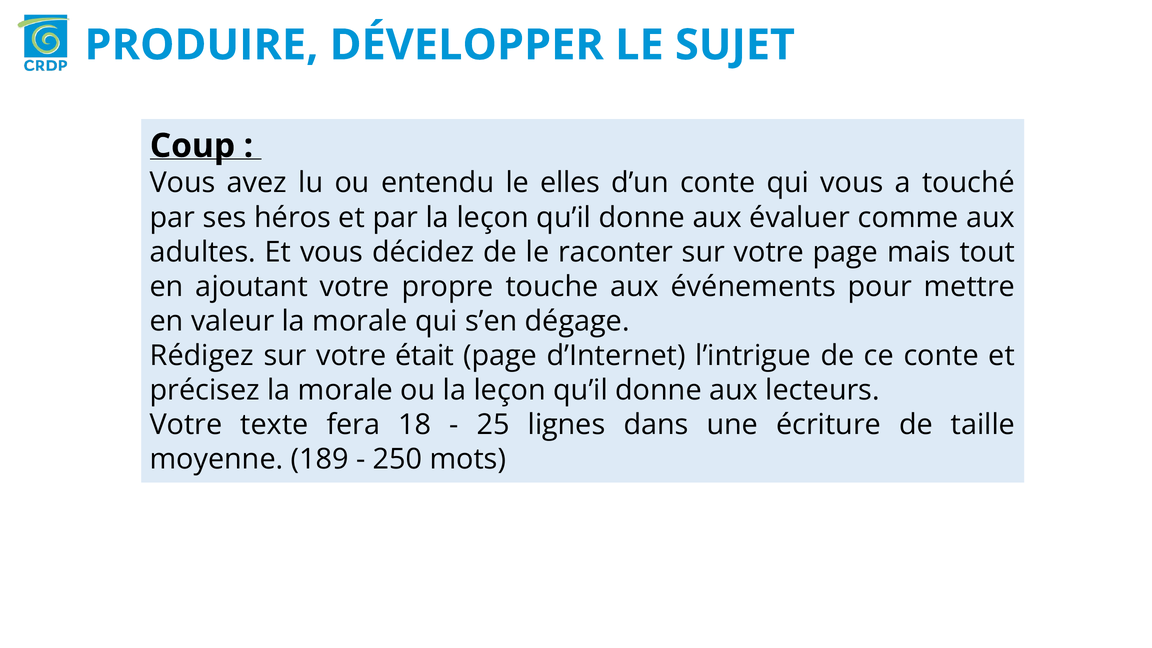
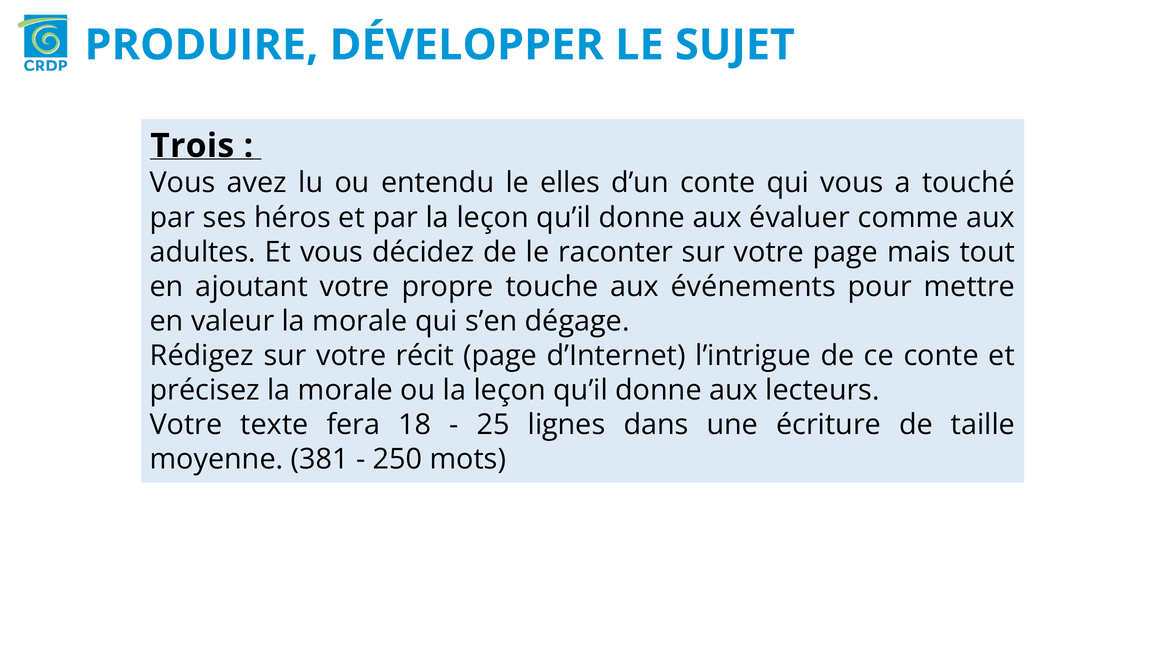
Coup: Coup -> Trois (192, 146)
était: était -> récit (425, 356)
189: 189 -> 381 (320, 459)
